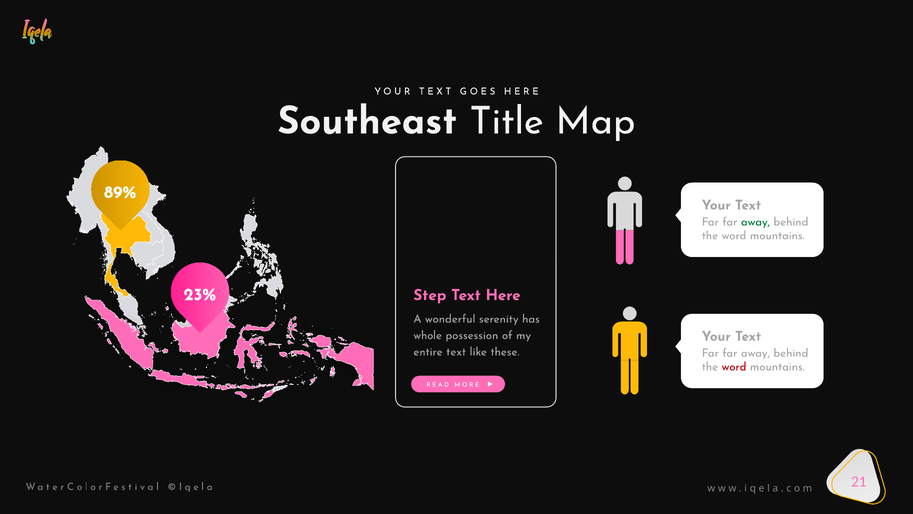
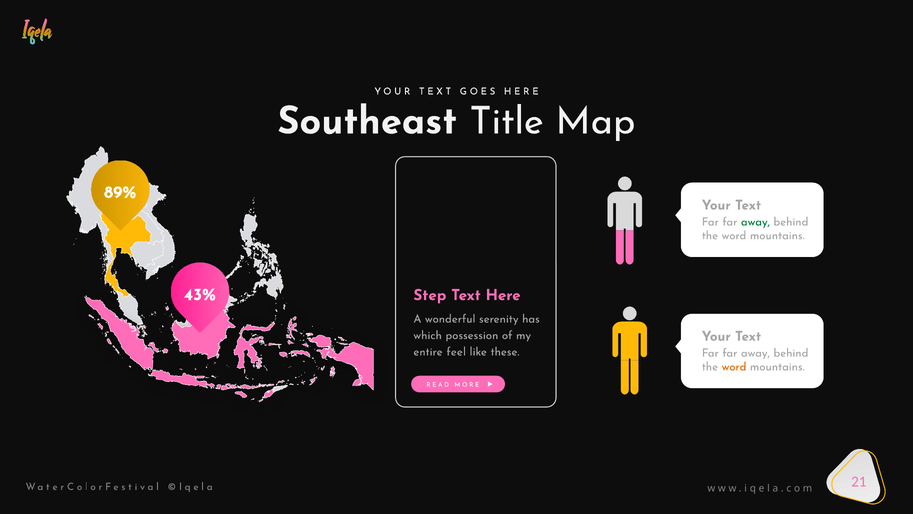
23%: 23% -> 43% (200, 294)
whole: whole -> which (428, 335)
entire text: text -> feel (456, 351)
word colour: red -> orange (734, 366)
